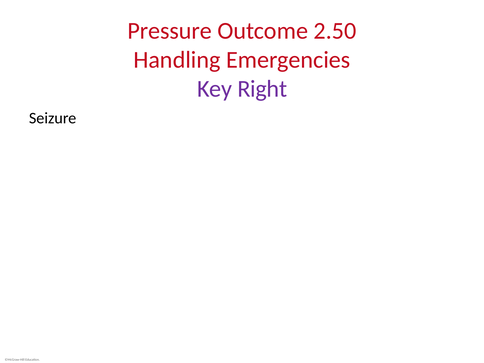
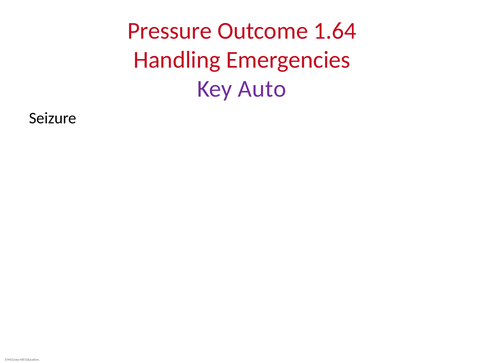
2.50: 2.50 -> 1.64 (335, 31)
Right: Right -> Auto (262, 89)
